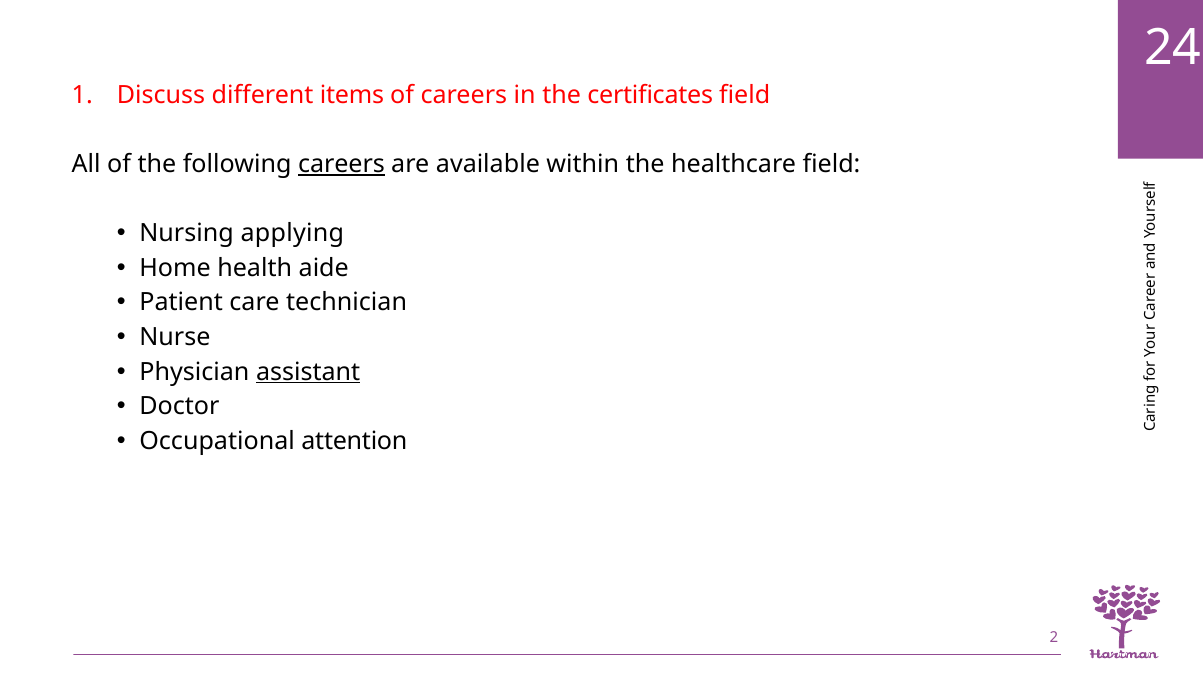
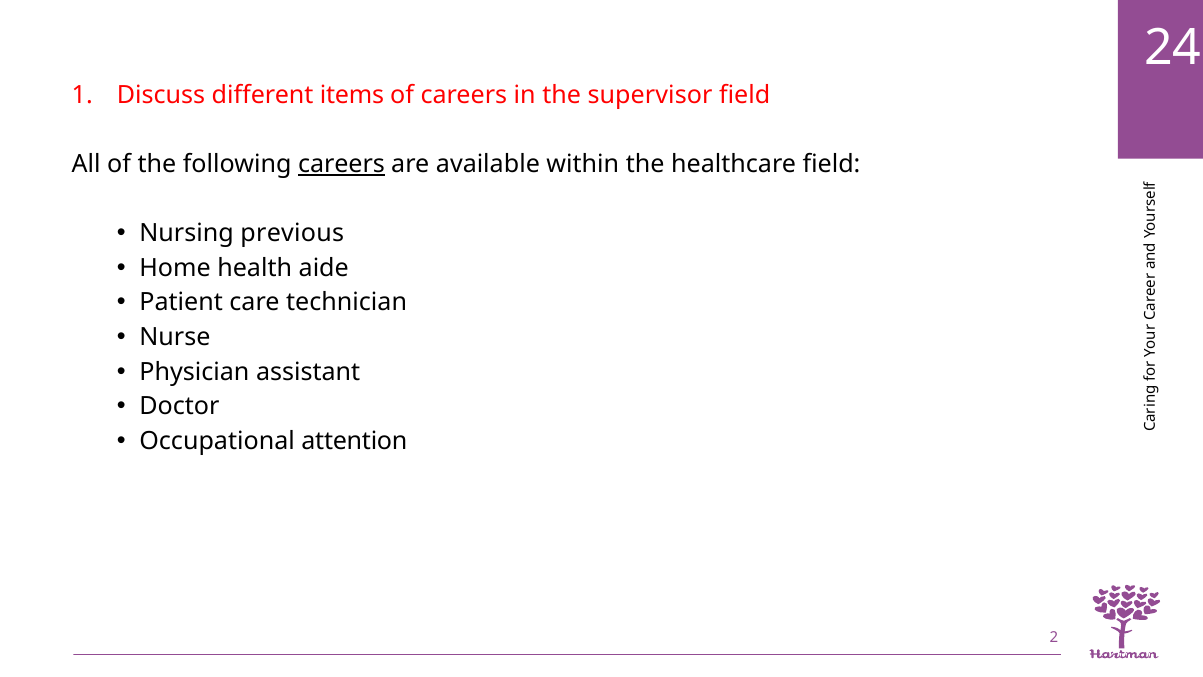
certificates: certificates -> supervisor (650, 95)
applying: applying -> previous (292, 233)
assistant underline: present -> none (308, 372)
